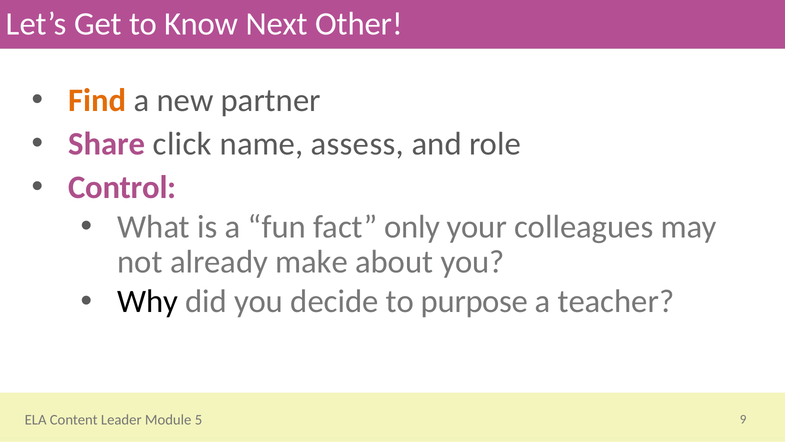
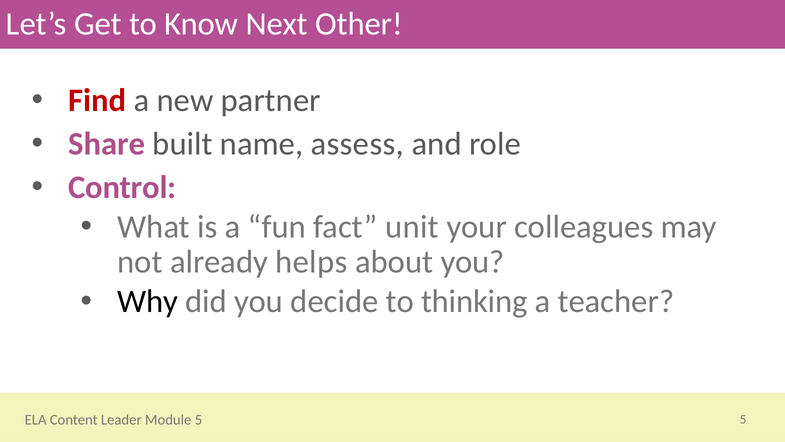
Find colour: orange -> red (97, 100)
click: click -> built (183, 144)
only: only -> unit (412, 227)
make: make -> helps (311, 262)
purpose: purpose -> thinking (474, 301)
9: 9 -> 5 (743, 419)
